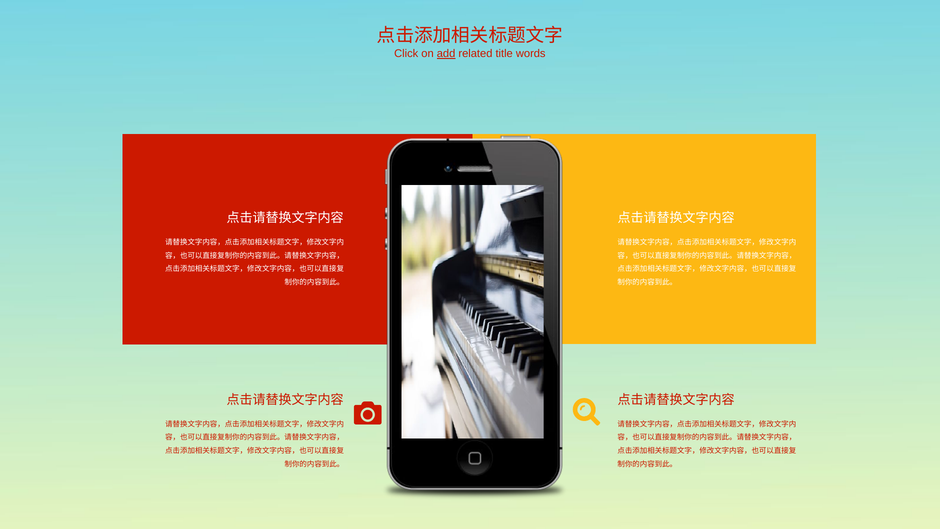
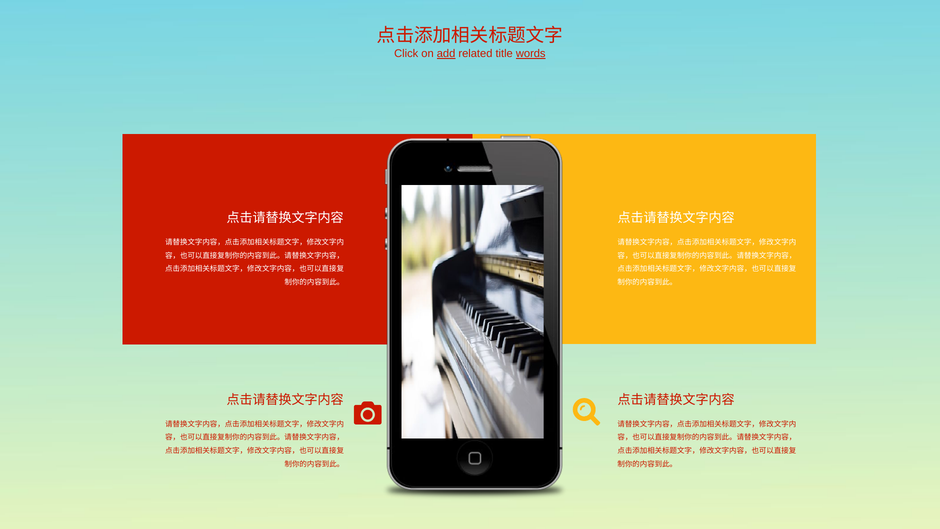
words underline: none -> present (531, 54)
